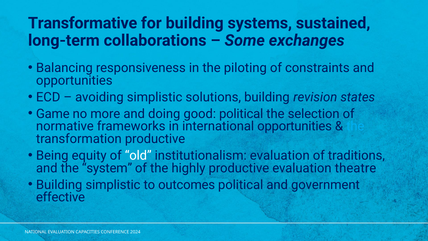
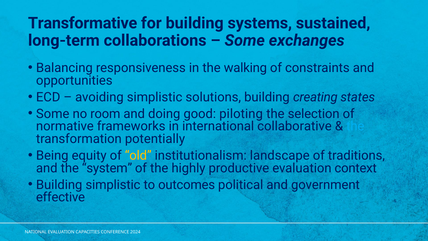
piloting: piloting -> walking (245, 68)
revision: revision -> creating (315, 97)
Game: Game -> Some (53, 114)
more: more -> room (105, 114)
good political: political -> piloting (241, 114)
international opportunities: opportunities -> collaborative (295, 126)
transformation productive: productive -> potentially (155, 139)
old colour: white -> yellow (138, 155)
institutionalism evaluation: evaluation -> landscape (280, 155)
theatre: theatre -> context (356, 168)
